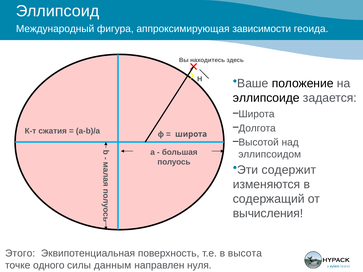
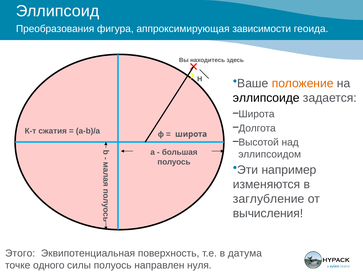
Международный: Международный -> Преобразования (55, 29)
положение colour: black -> orange (303, 83)
содержит: содержит -> например (289, 170)
содержащий: содержащий -> заглубление (269, 199)
высота: высота -> датума (245, 254)
силы данным: данным -> полуось (113, 266)
